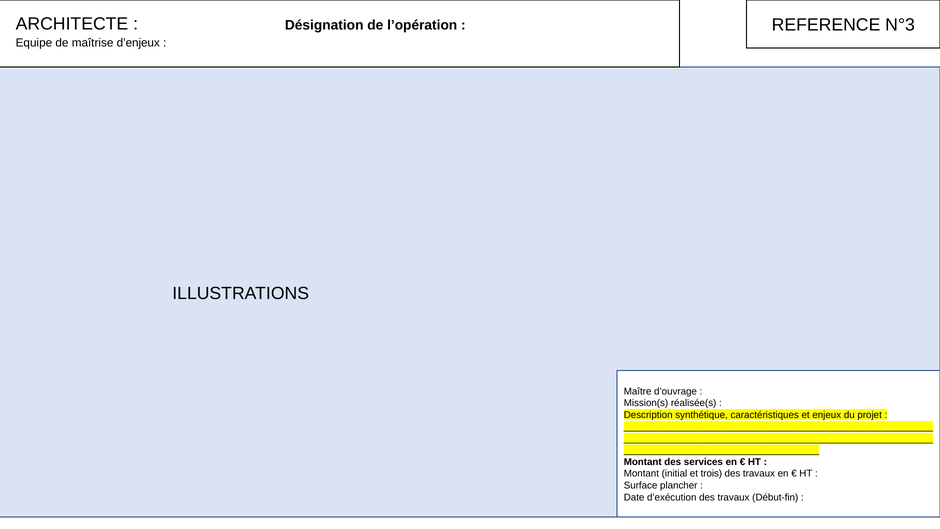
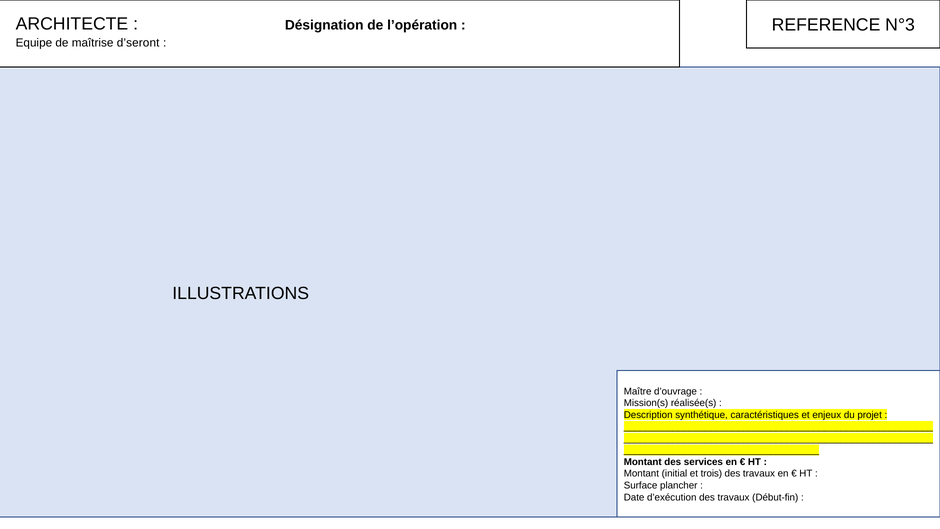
d’enjeux: d’enjeux -> d’seront (138, 43)
